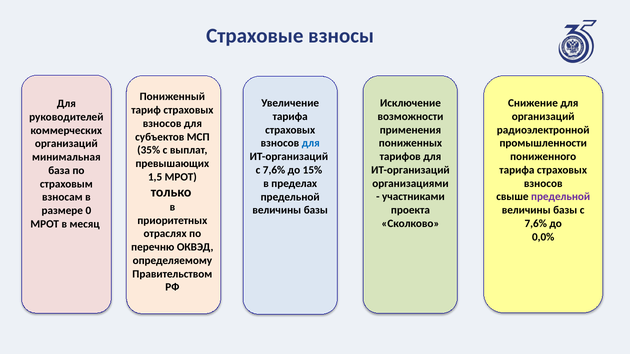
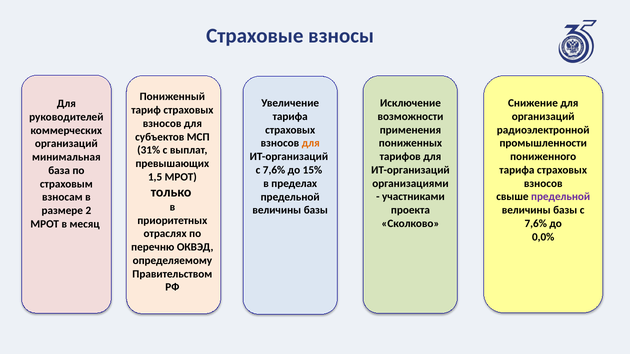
для colour: blue -> orange (311, 143)
35%: 35% -> 31% (149, 150)
0: 0 -> 2 (88, 211)
